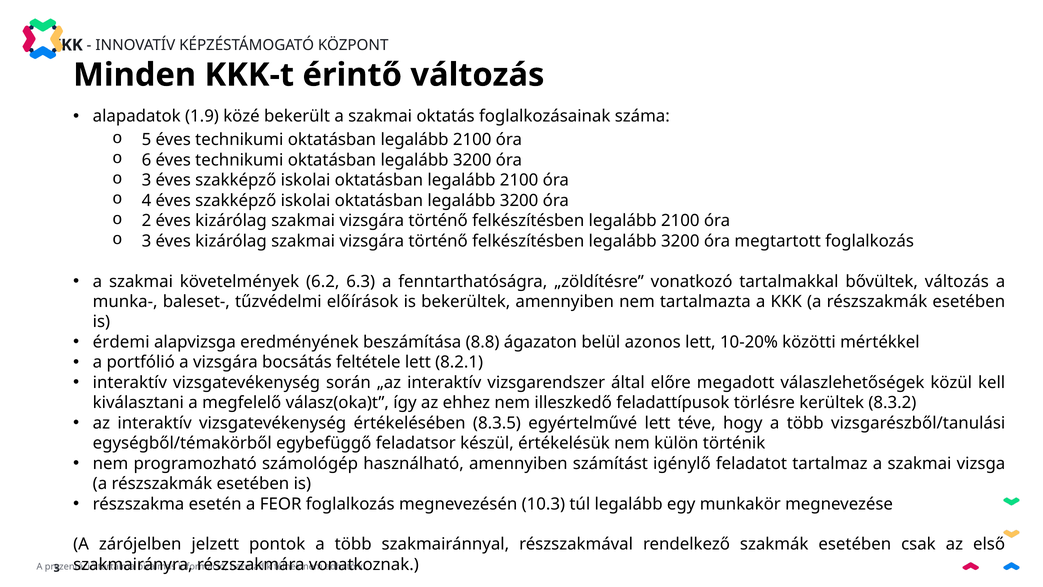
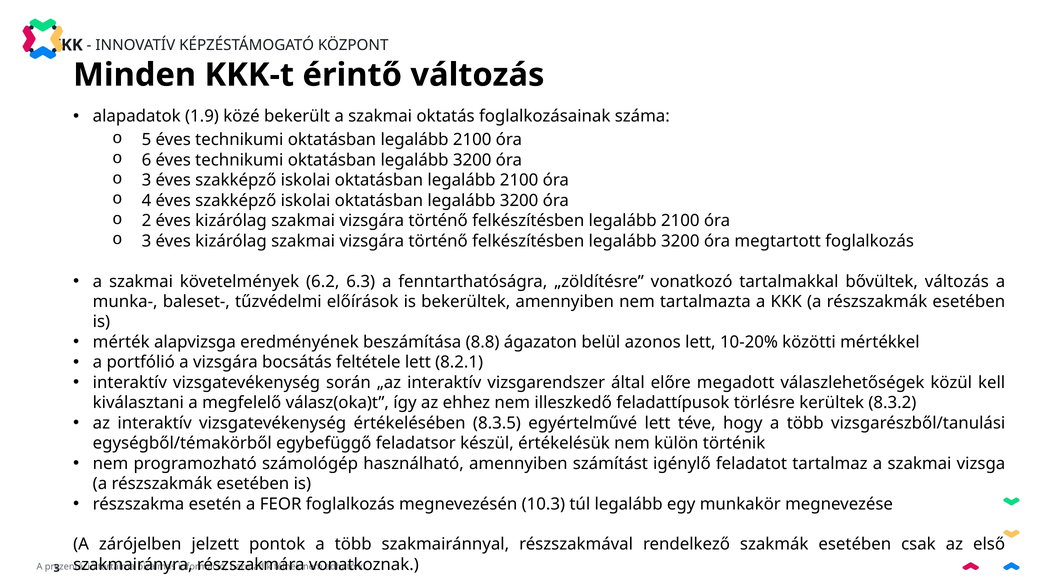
érdemi: érdemi -> mérték (121, 342)
